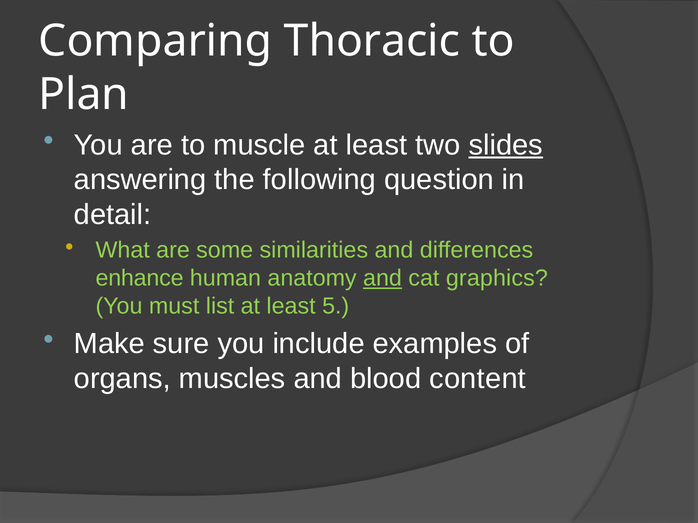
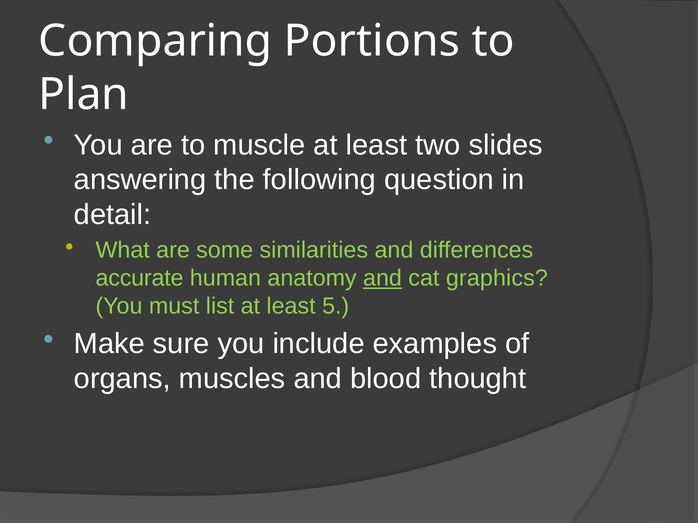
Thoracic: Thoracic -> Portions (372, 41)
slides underline: present -> none (506, 145)
enhance: enhance -> accurate (140, 278)
content: content -> thought (478, 379)
